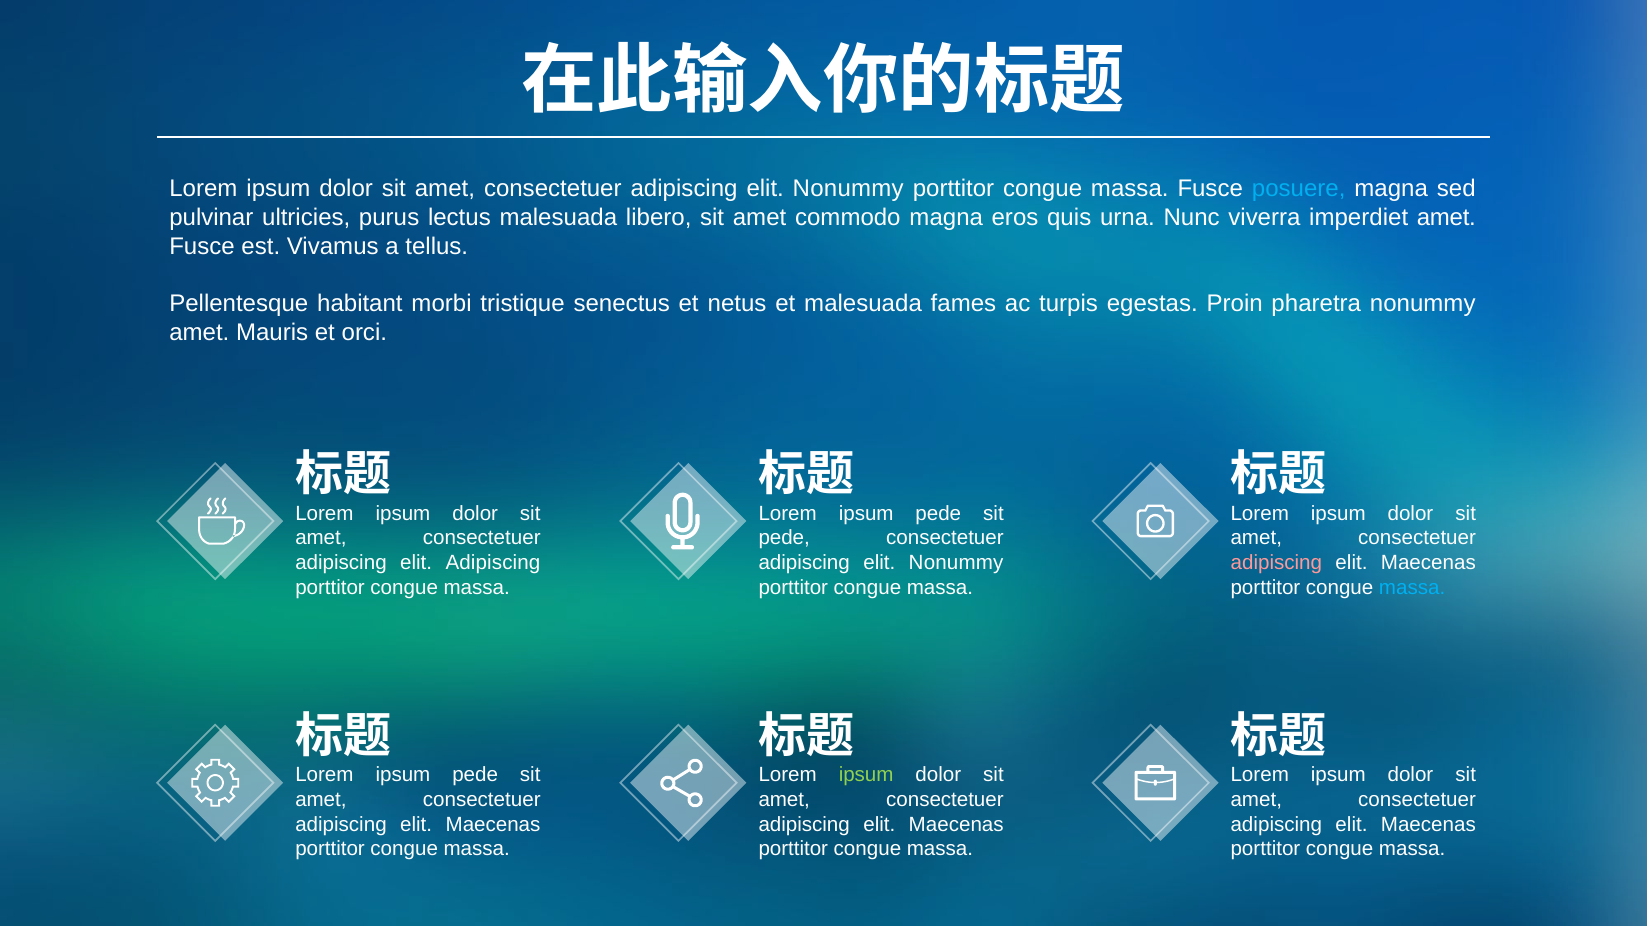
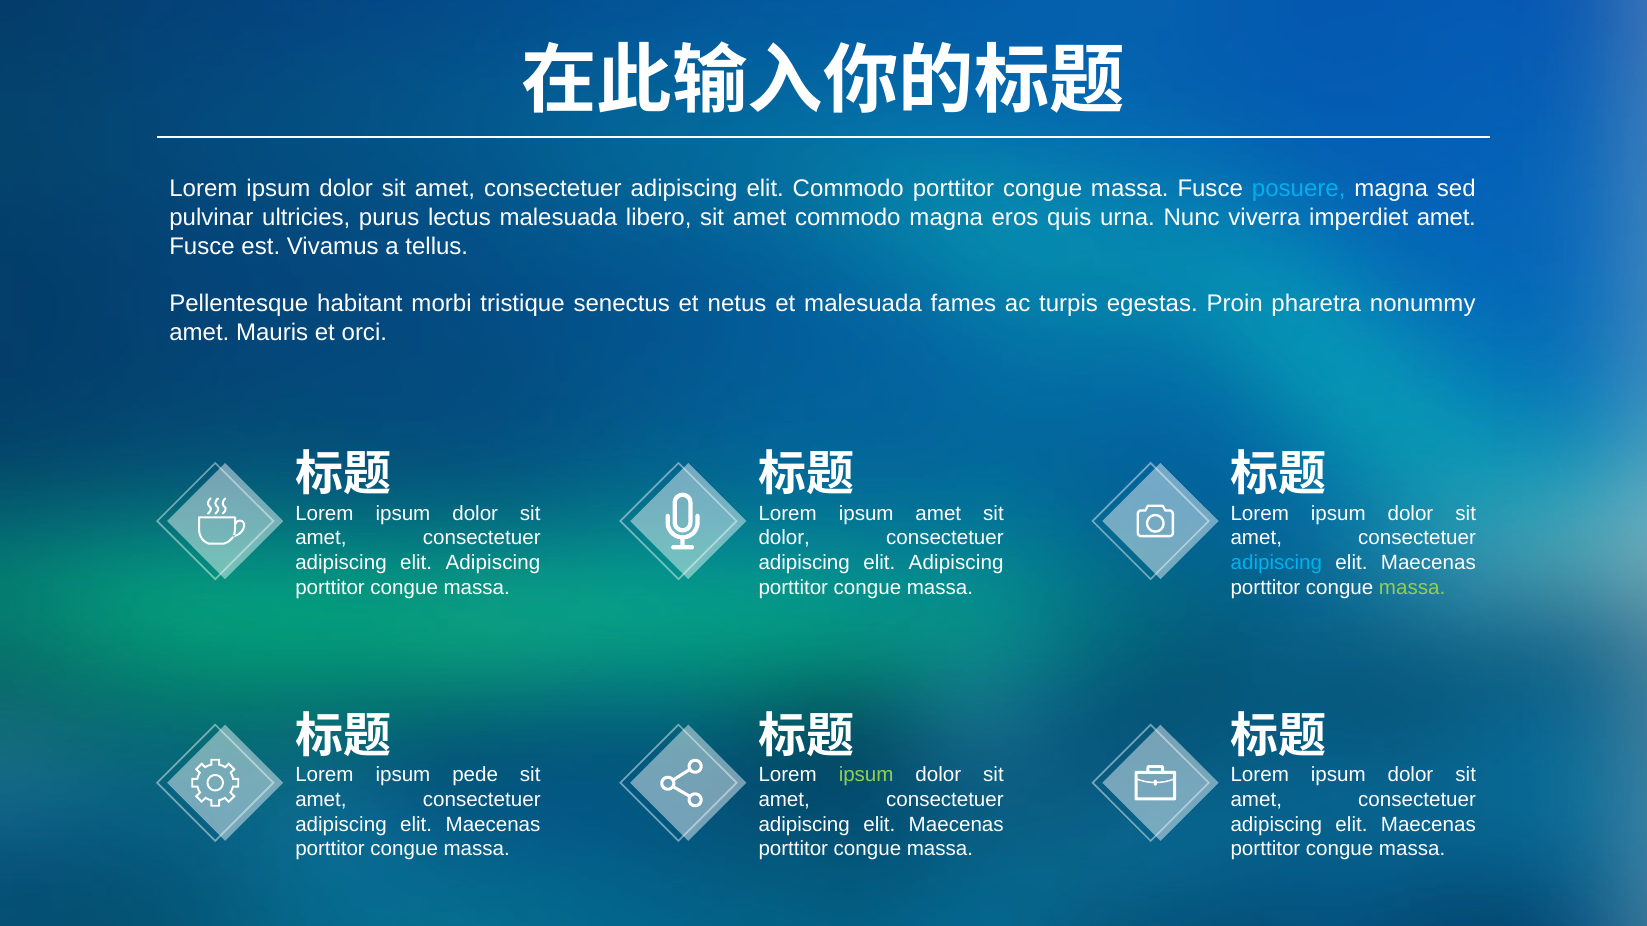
Nonummy: Nonummy -> Commodo (848, 189)
pede: pede -> amet (938, 514)
pede: pede -> dolor (784, 538)
Nonummy: Nonummy -> Adipiscing (956, 563)
adipiscing colour: pink -> light blue (1276, 563)
massa colour: light blue -> light green (1412, 588)
